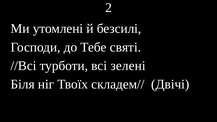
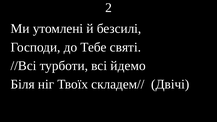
зелені: зелені -> йдемо (128, 66)
